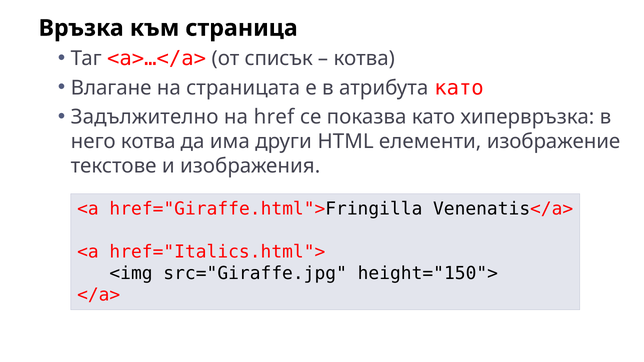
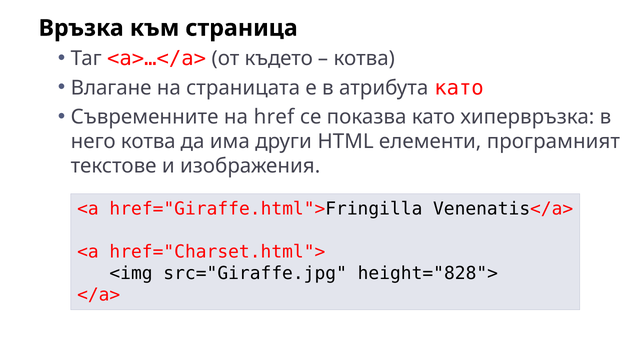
списък: списък -> където (279, 59)
Задължително: Задължително -> Съвременните (145, 117)
изображение: изображение -> програмният (553, 142)
href="Italics.html">: href="Italics.html"> -> href="Charset.html"> (217, 252)
height="150">: height="150"> -> height="828"> (428, 274)
